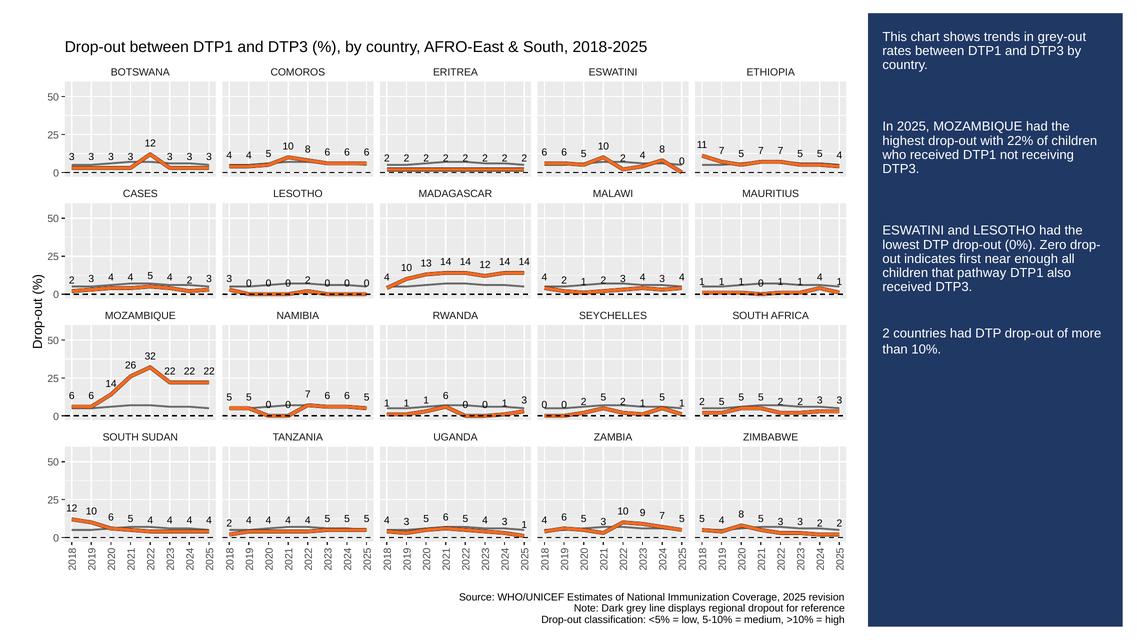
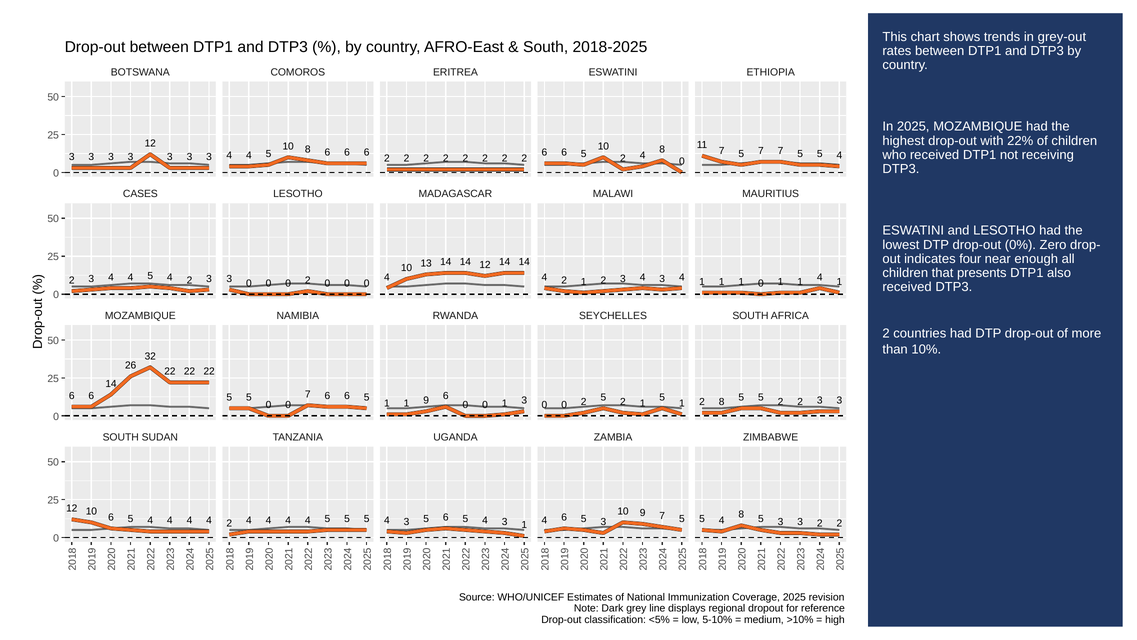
first: first -> four (970, 259)
pathway: pathway -> presents (982, 273)
5: 5 -> 8 (722, 402)
1: 1 -> 9 (426, 400)
